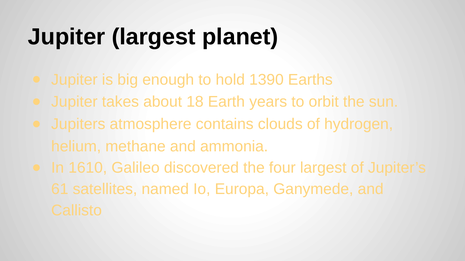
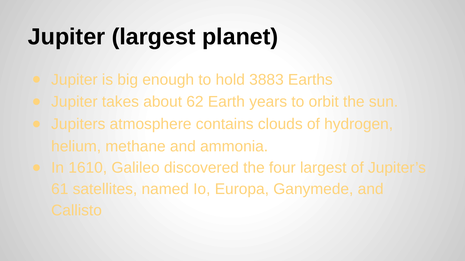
1390: 1390 -> 3883 (266, 80)
18: 18 -> 62 (195, 102)
